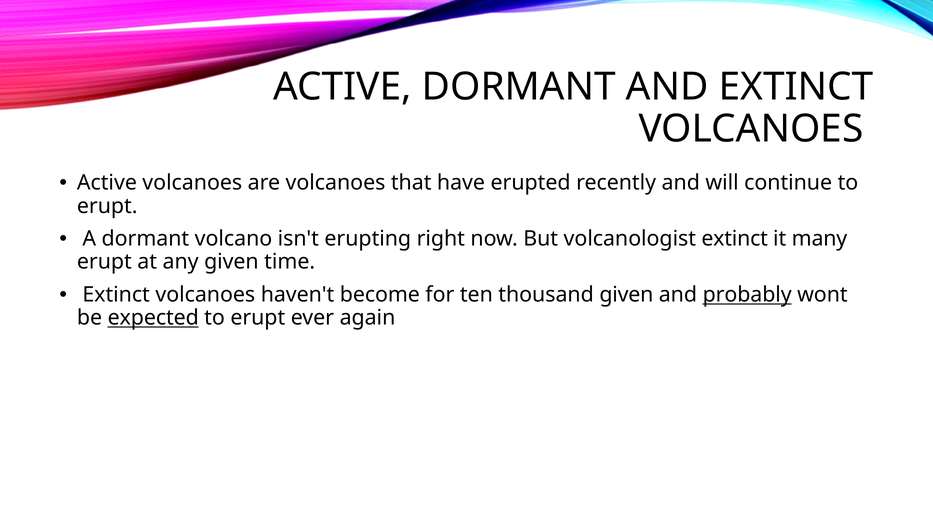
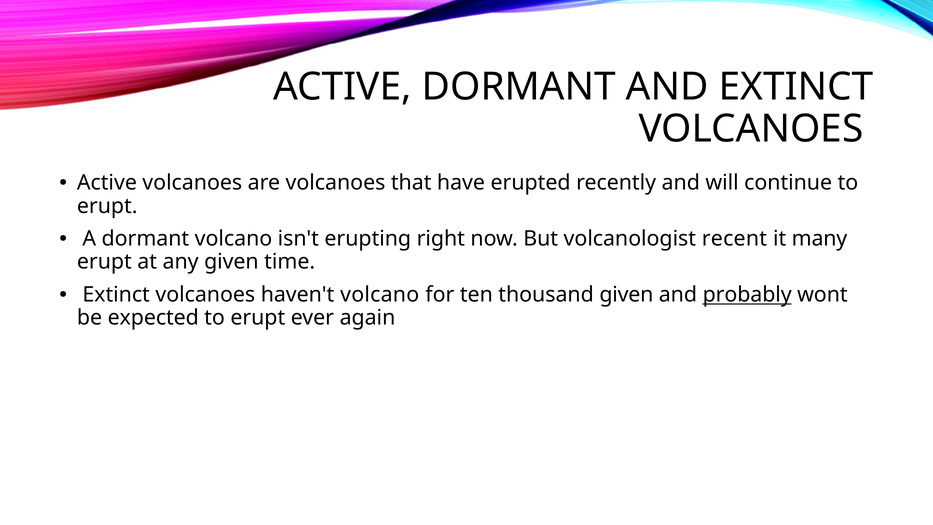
volcanologist extinct: extinct -> recent (734, 239)
haven't become: become -> volcano (380, 295)
expected underline: present -> none (153, 318)
